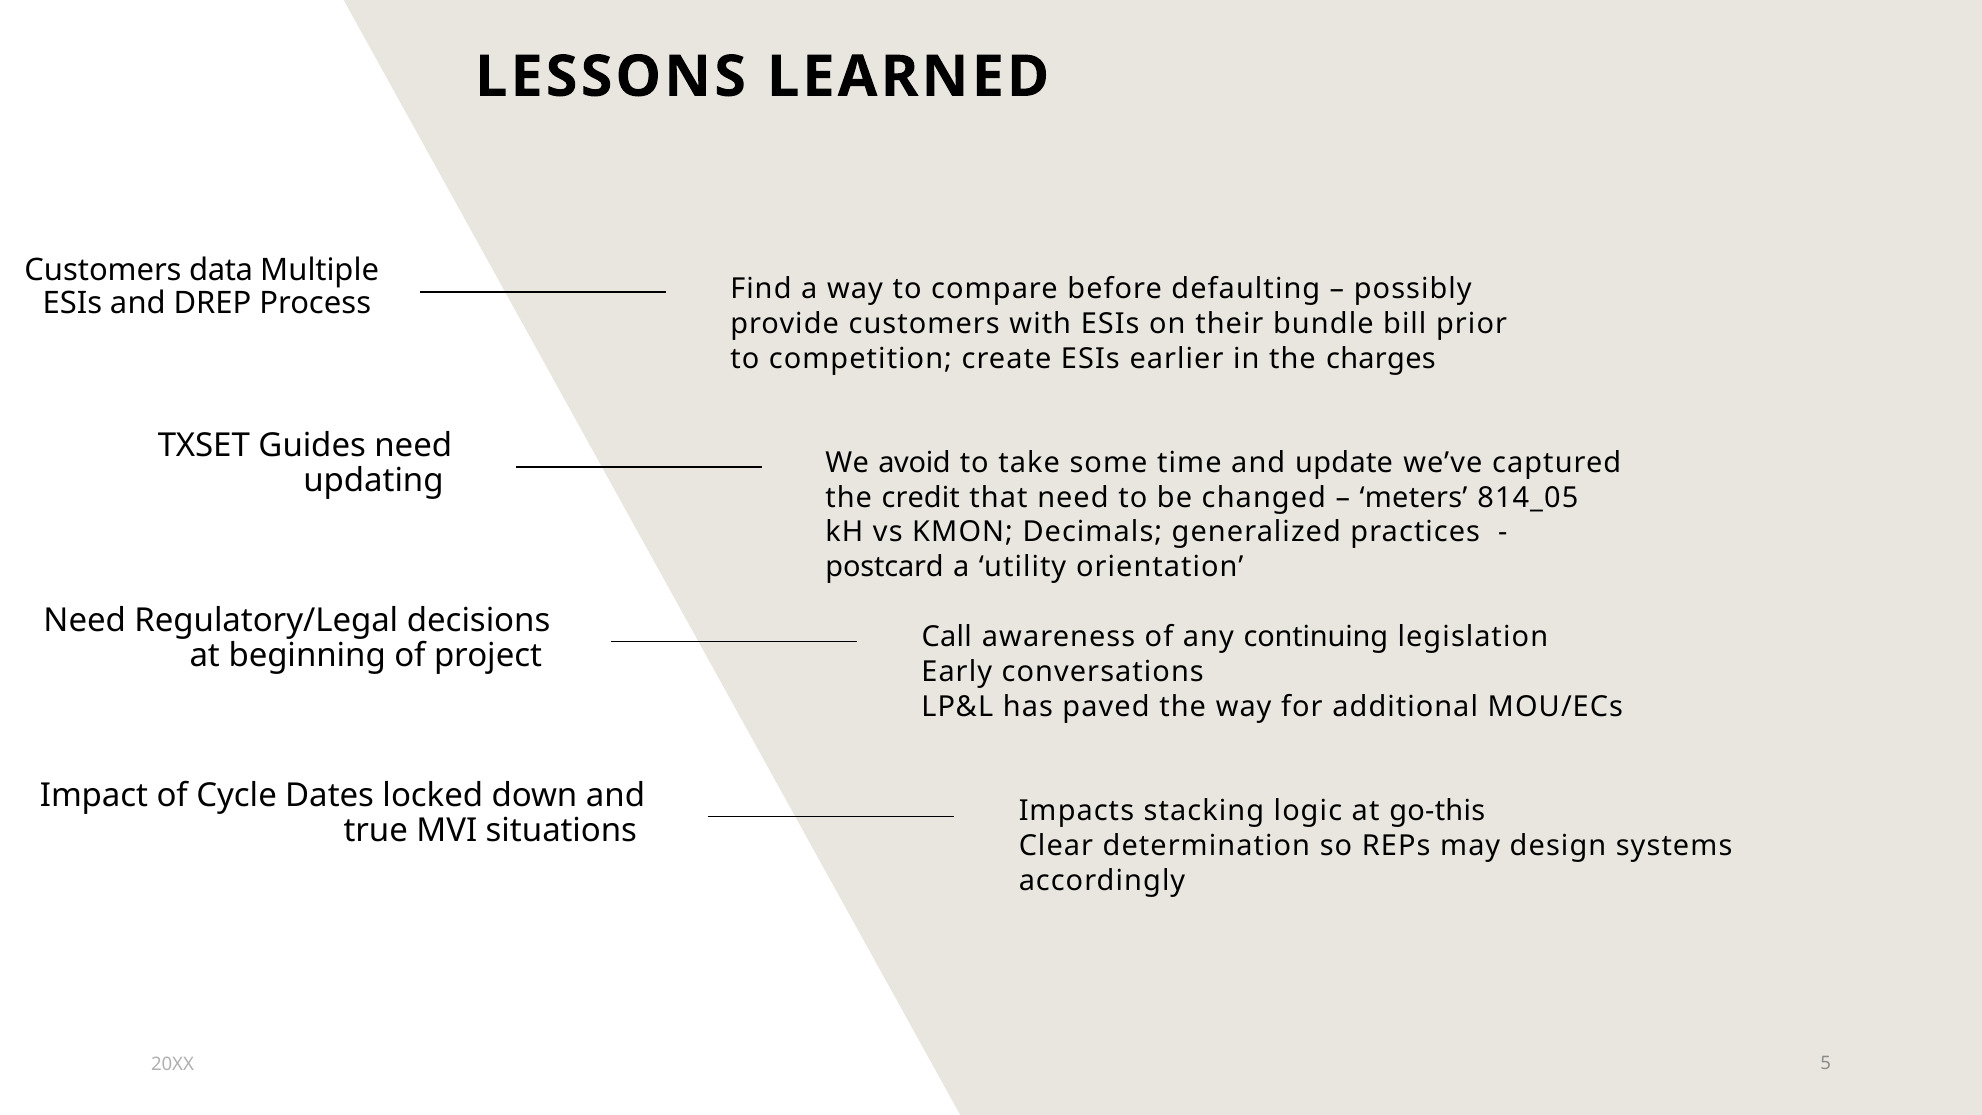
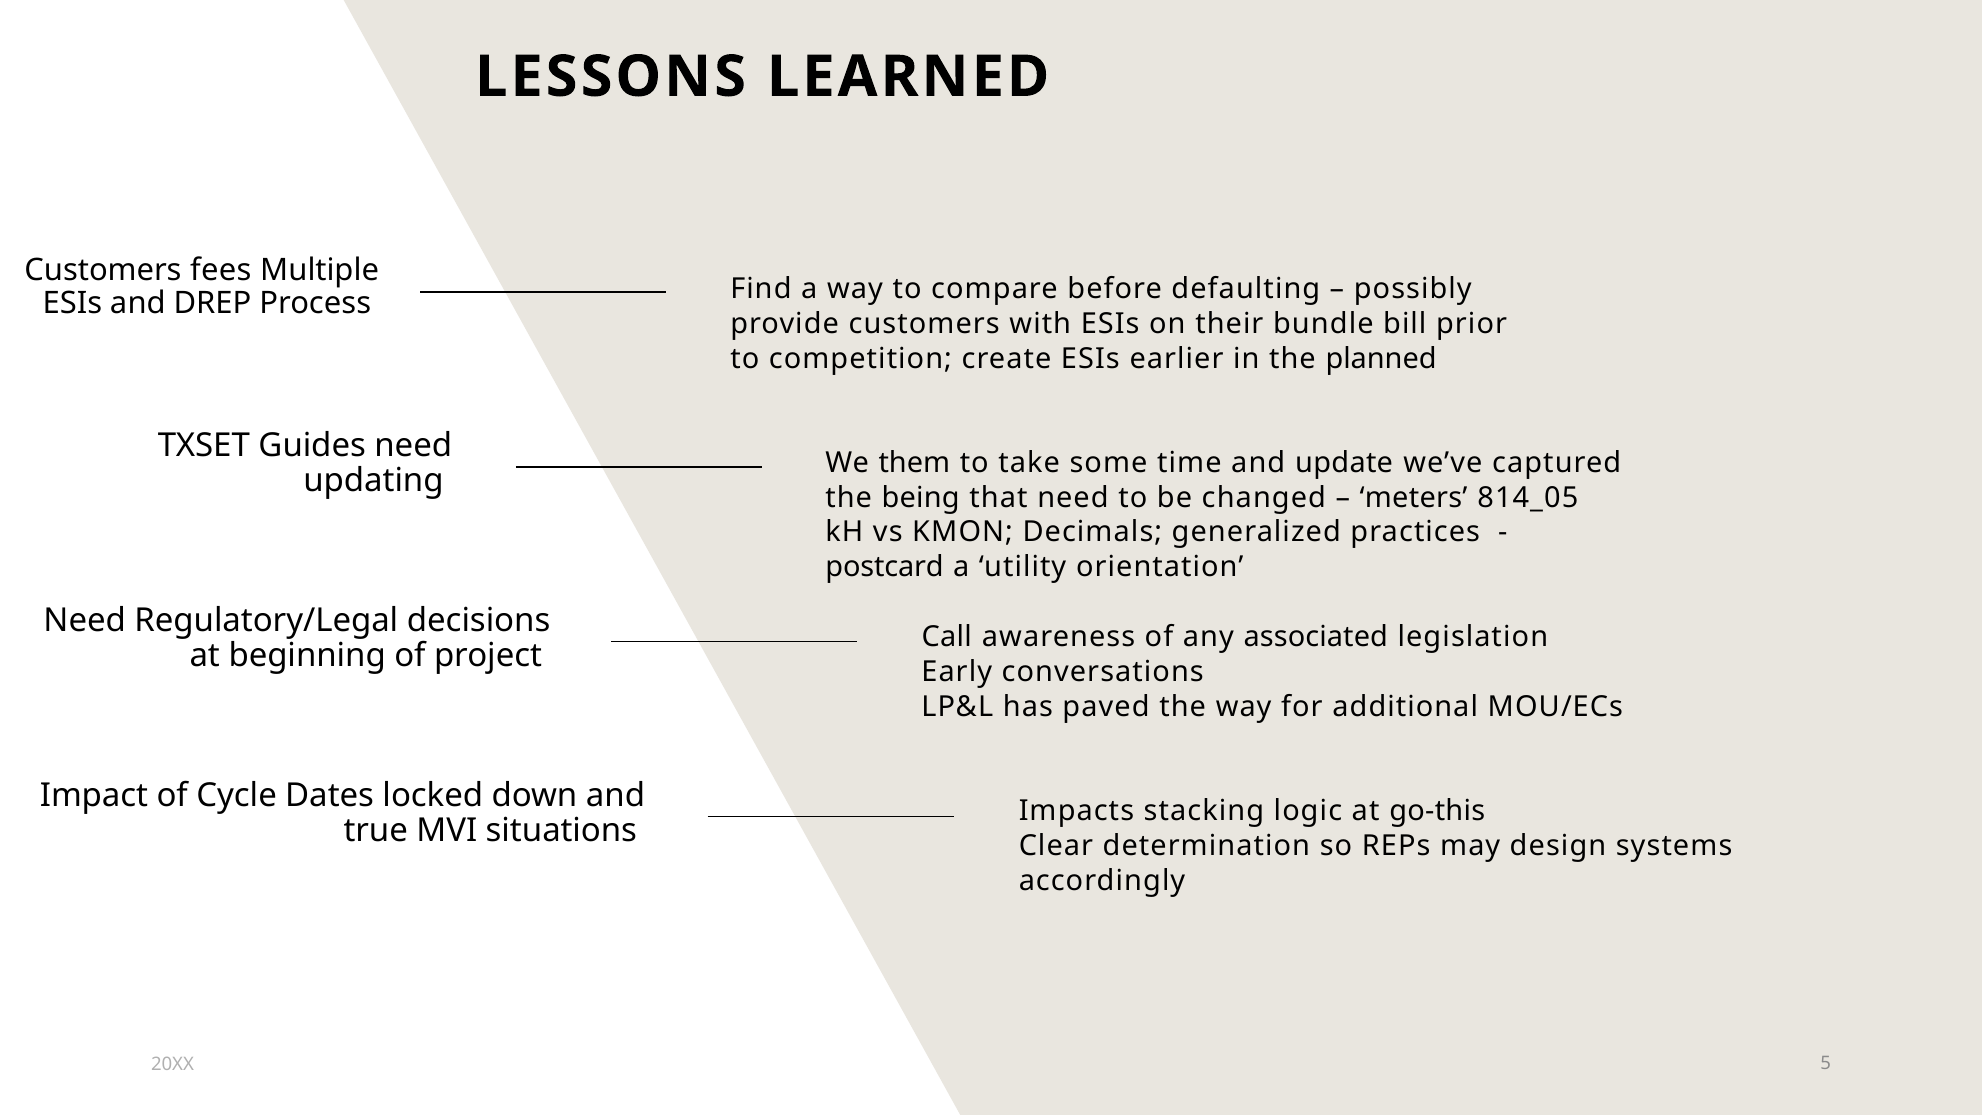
data: data -> fees (221, 270)
charges: charges -> planned (1381, 359)
avoid: avoid -> them (914, 463)
credit: credit -> being (921, 498)
continuing: continuing -> associated (1316, 637)
